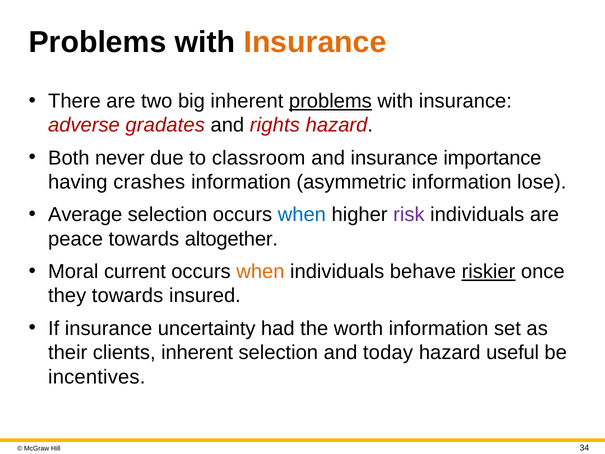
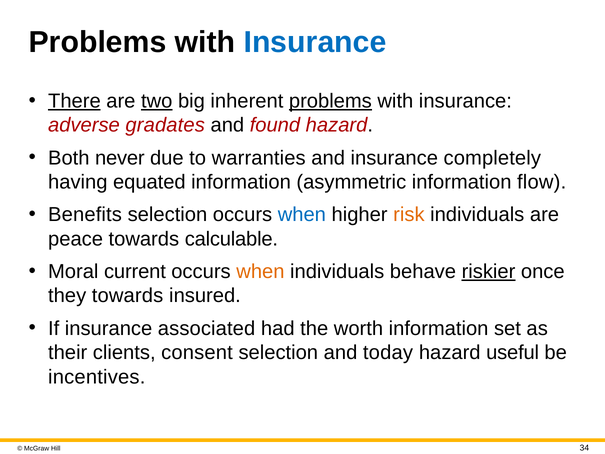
Insurance colour: orange -> blue (315, 42)
There underline: none -> present (74, 101)
two underline: none -> present (157, 101)
rights: rights -> found (275, 125)
classroom: classroom -> warranties (259, 158)
importance: importance -> completely (492, 158)
crashes: crashes -> equated (149, 182)
lose: lose -> flow (542, 182)
Average: Average -> Benefits (85, 215)
risk colour: purple -> orange (409, 215)
altogether: altogether -> calculable (231, 239)
uncertainty: uncertainty -> associated (207, 328)
clients inherent: inherent -> consent (197, 352)
